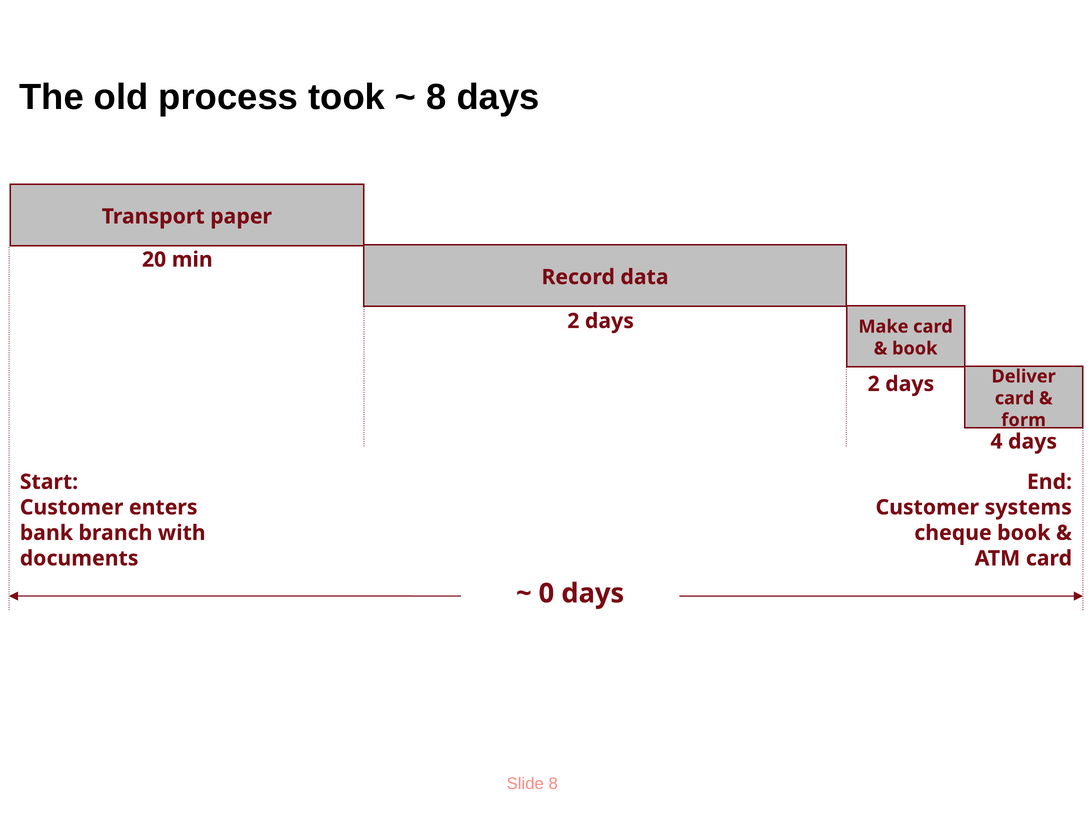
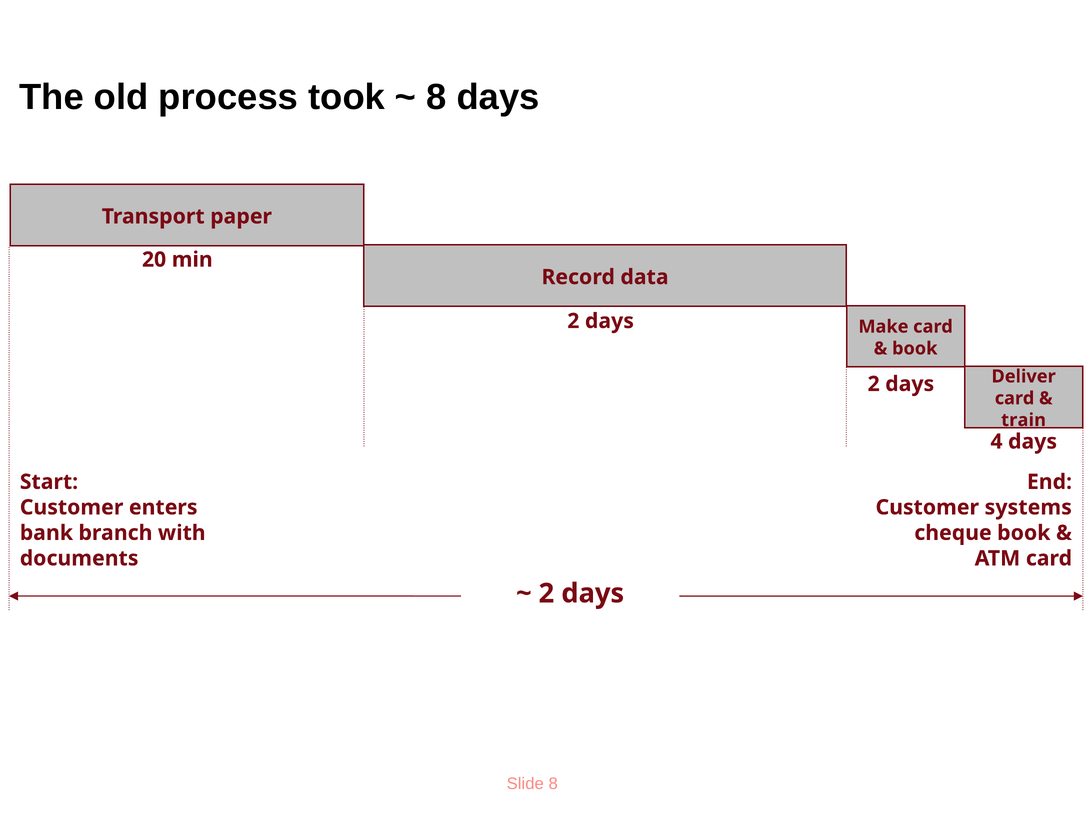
form: form -> train (1024, 420)
0: 0 -> 2 (546, 593)
